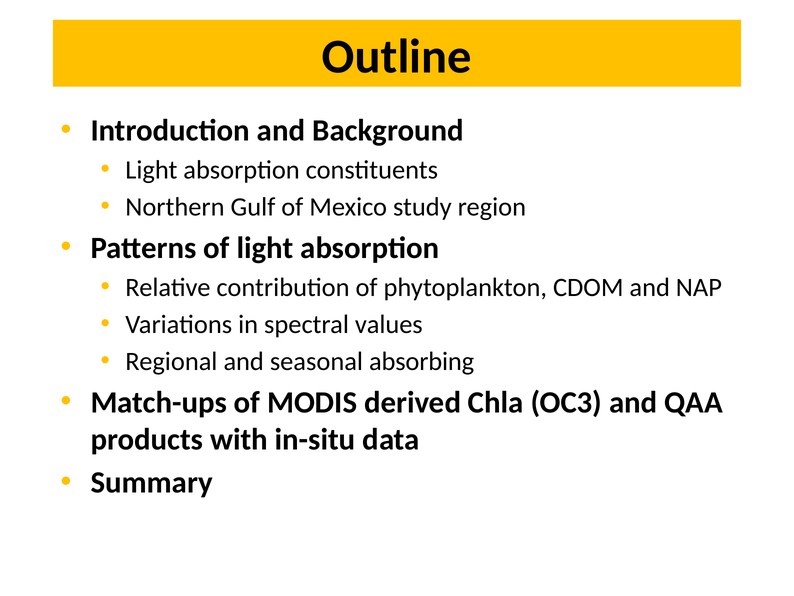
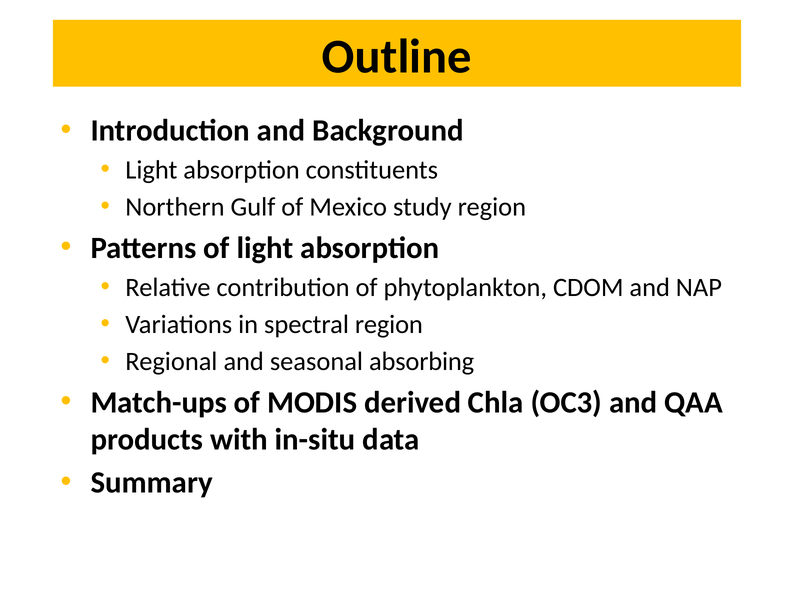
spectral values: values -> region (389, 324)
